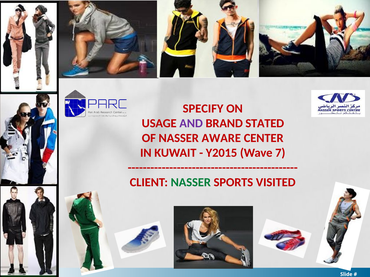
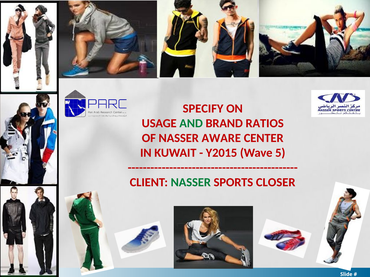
AND colour: purple -> green (191, 124)
STATED: STATED -> RATIOS (265, 124)
7: 7 -> 5 (280, 153)
VISITED: VISITED -> CLOSER (276, 183)
